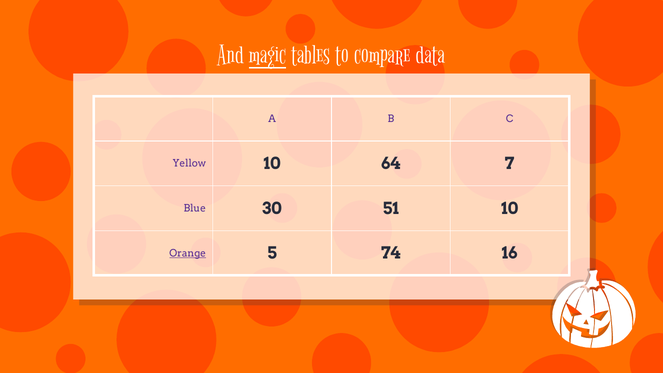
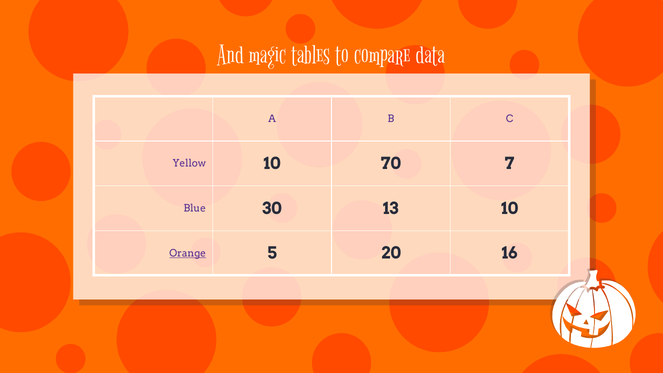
magic underline: present -> none (268, 56)
64: 64 -> 70 (391, 164)
51: 51 -> 13 (391, 209)
74: 74 -> 20 (391, 253)
